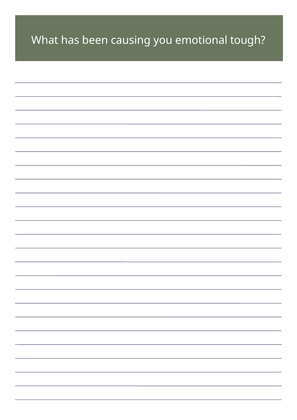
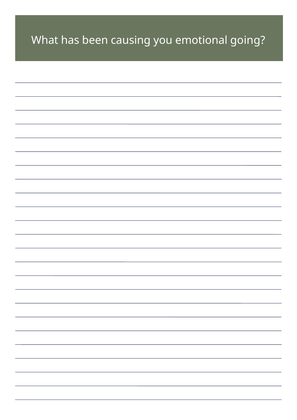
tough: tough -> going (248, 40)
